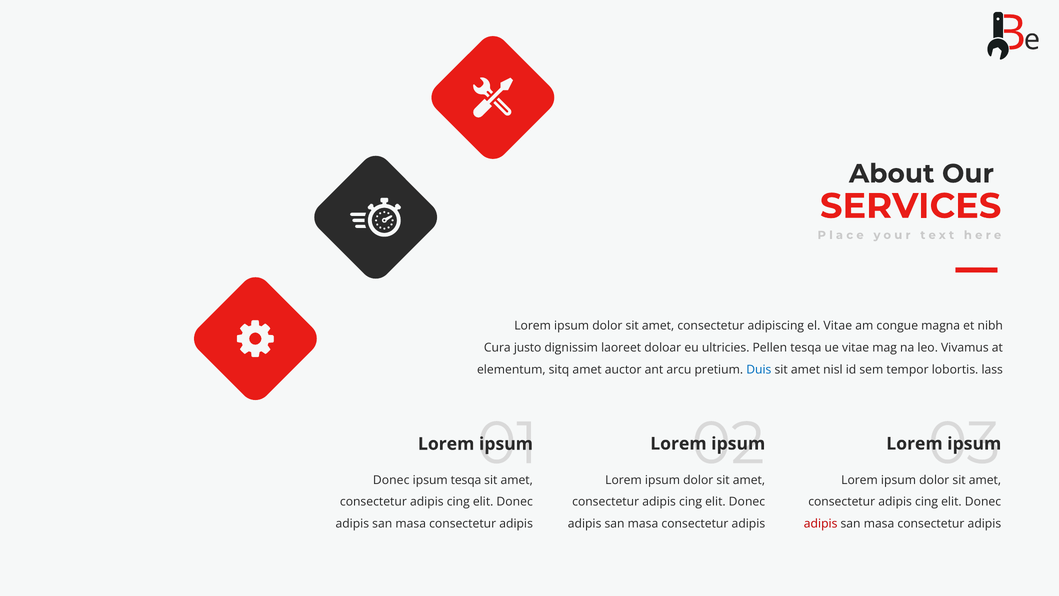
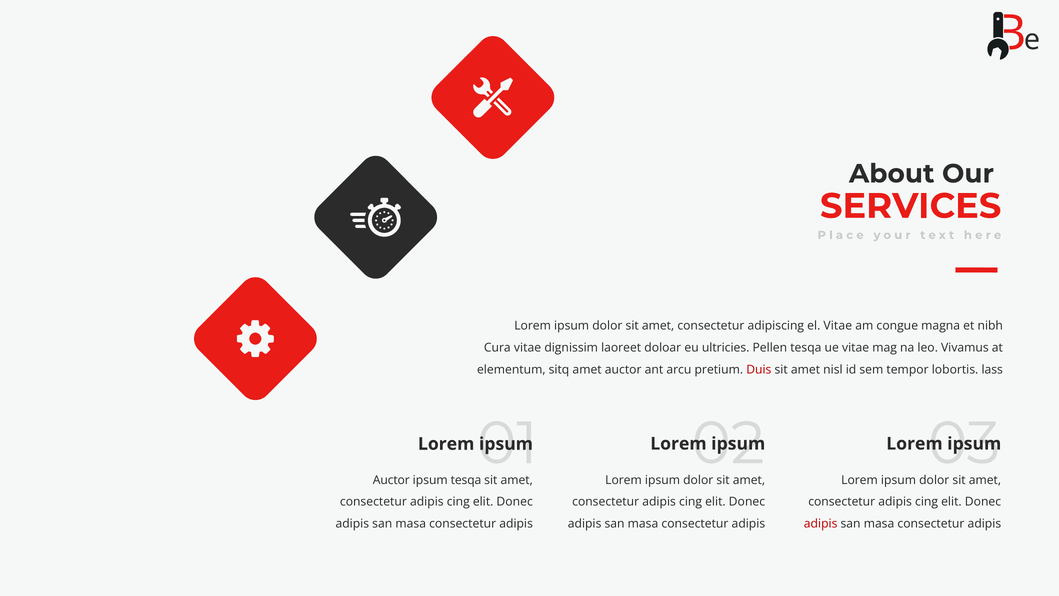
Cura justo: justo -> vitae (528, 348)
Duis colour: blue -> red (759, 369)
Donec: Donec -> Auctor (391, 480)
